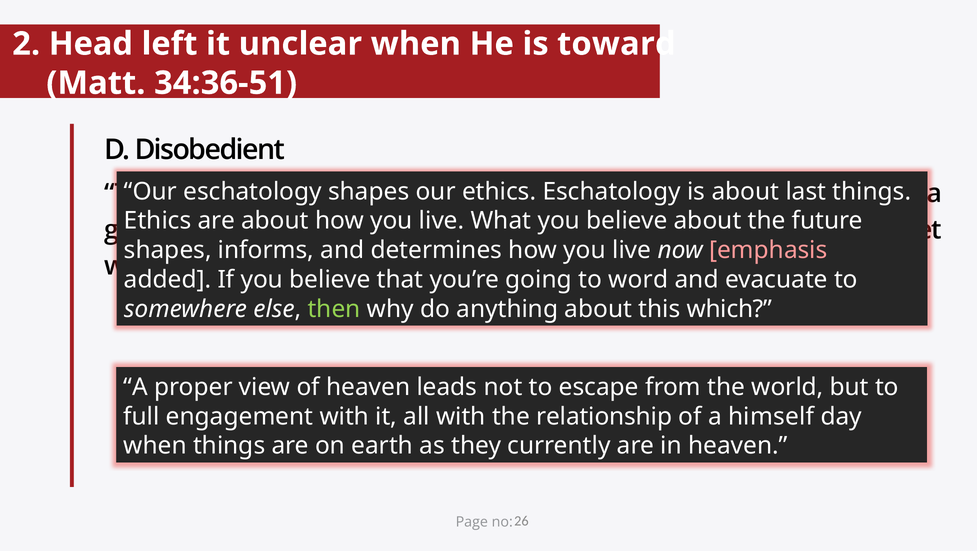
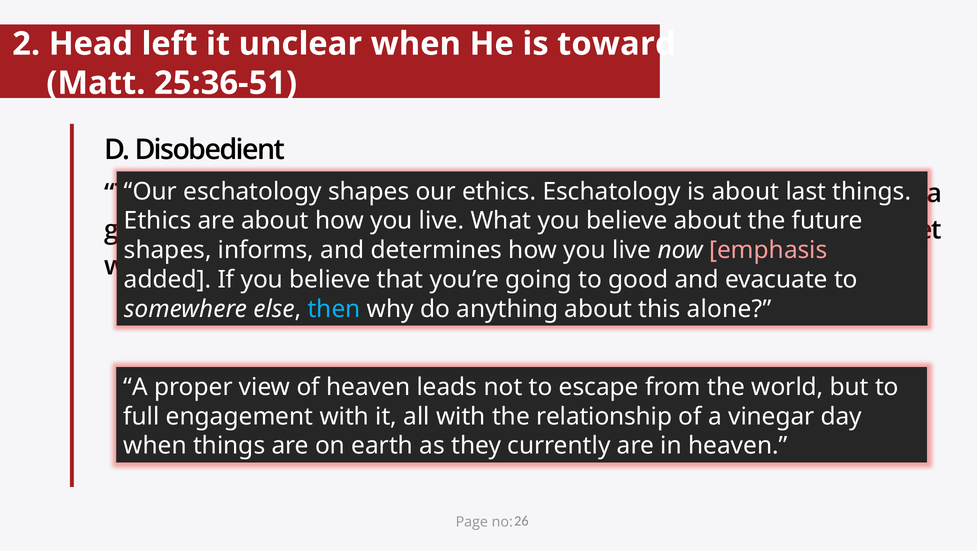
34:36-51: 34:36-51 -> 25:36-51 (226, 83)
word: word -> good (638, 280)
then colour: light green -> light blue (334, 309)
which: which -> alone (729, 309)
himself: himself -> vinegar (771, 416)
